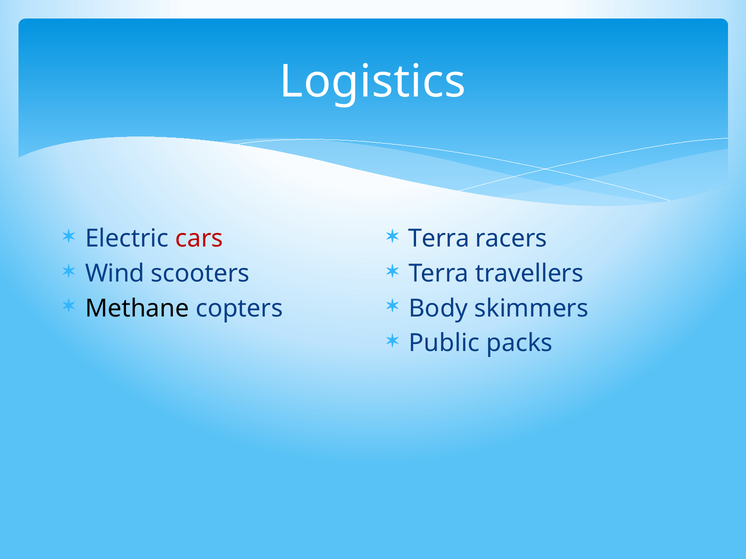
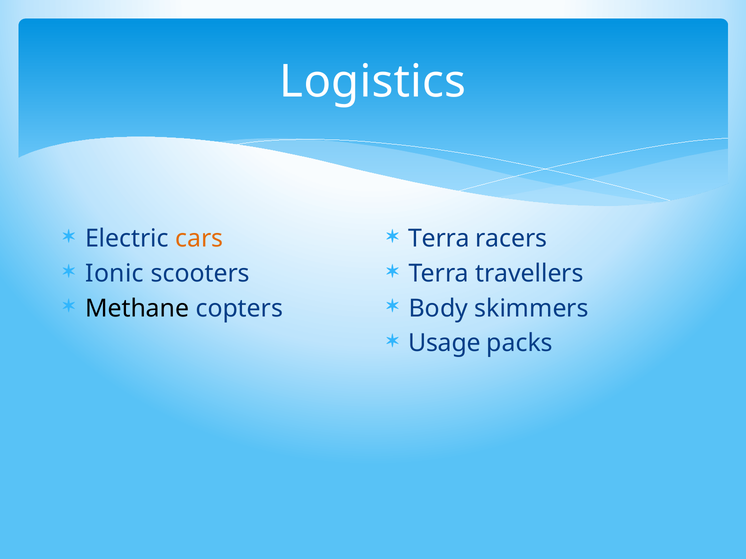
cars colour: red -> orange (199, 239)
Wind: Wind -> Ionic (115, 274)
Public: Public -> Usage (444, 343)
